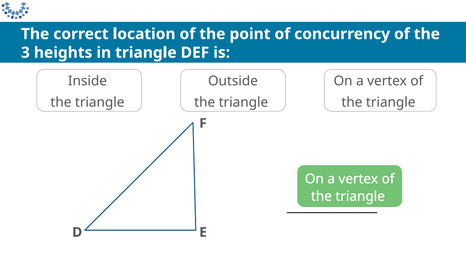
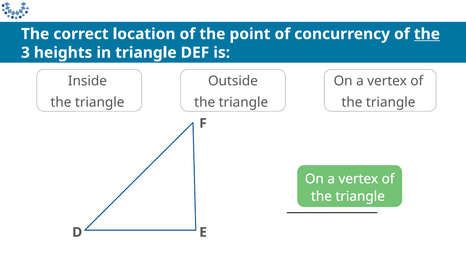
the underline: none -> present (427, 34)
